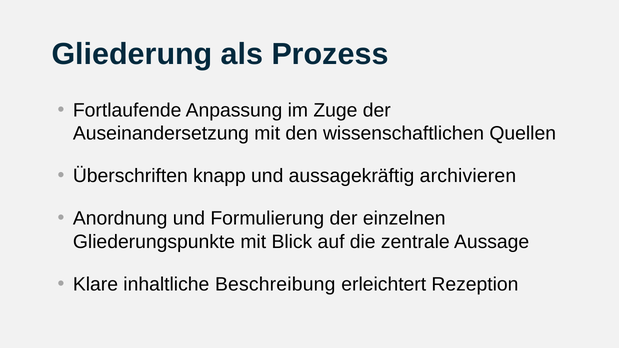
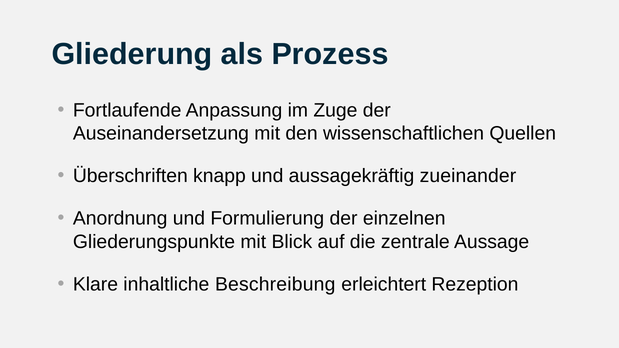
archivieren: archivieren -> zueinander (468, 176)
